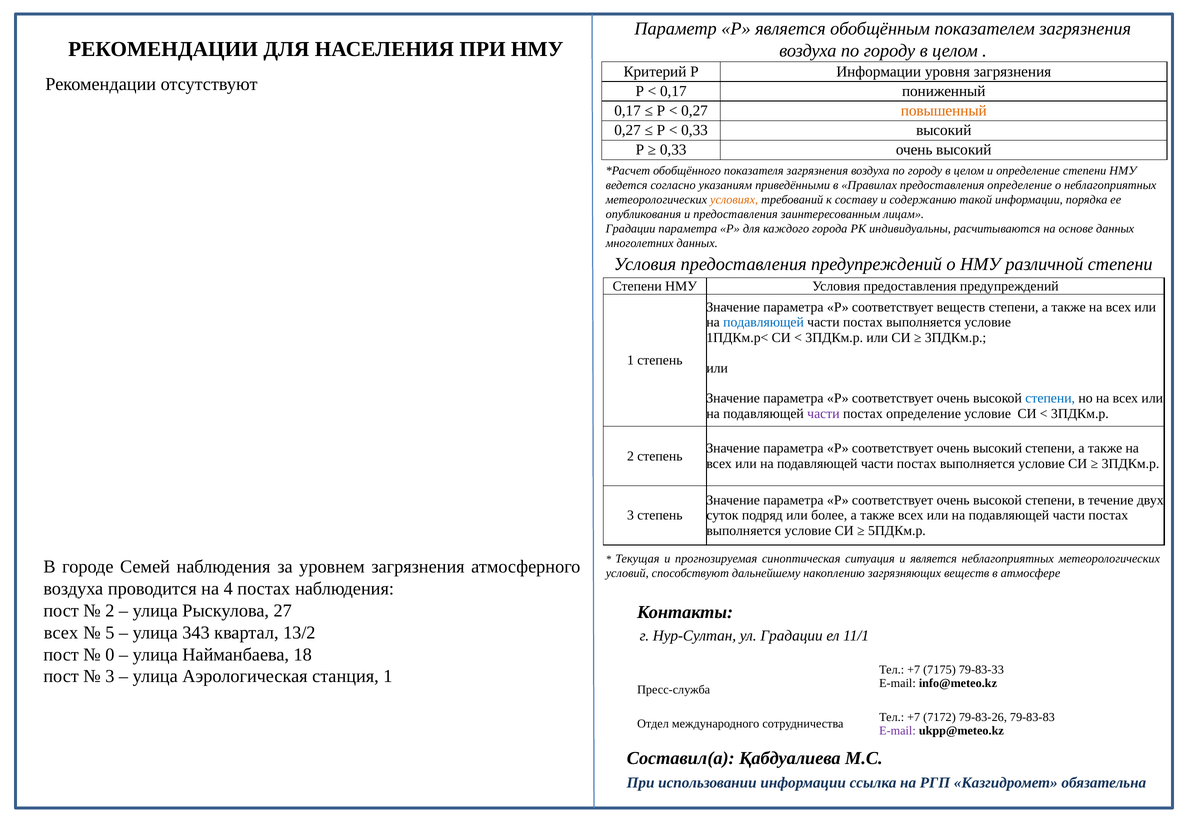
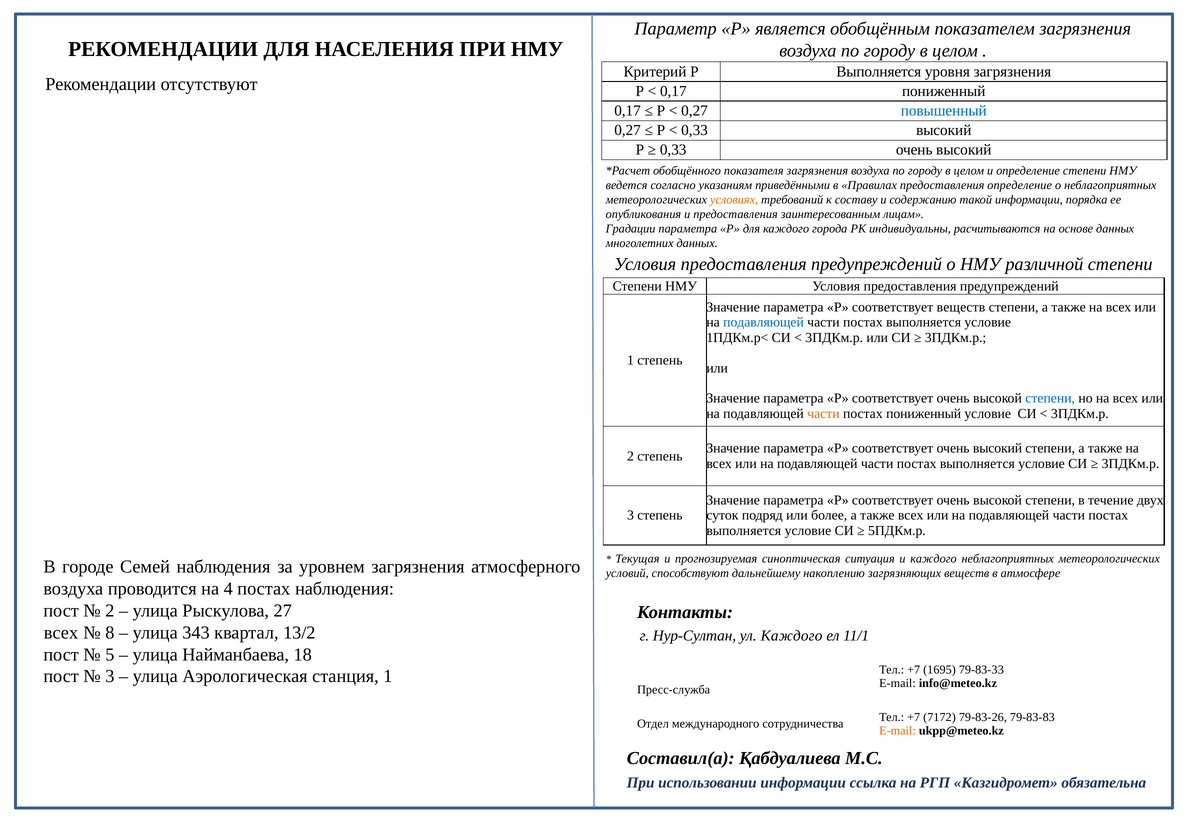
Р Информации: Информации -> Выполняется (879, 72)
повышенный colour: orange -> blue (944, 111)
части colour: purple -> orange (823, 414)
постах определение: определение -> пониженный (924, 414)
и является: является -> каждого (933, 559)
5: 5 -> 8 (110, 633)
ул Градации: Градации -> Каждого (792, 636)
0: 0 -> 5 (110, 655)
7175: 7175 -> 1695 (939, 670)
E-mail colour: purple -> orange (897, 731)
